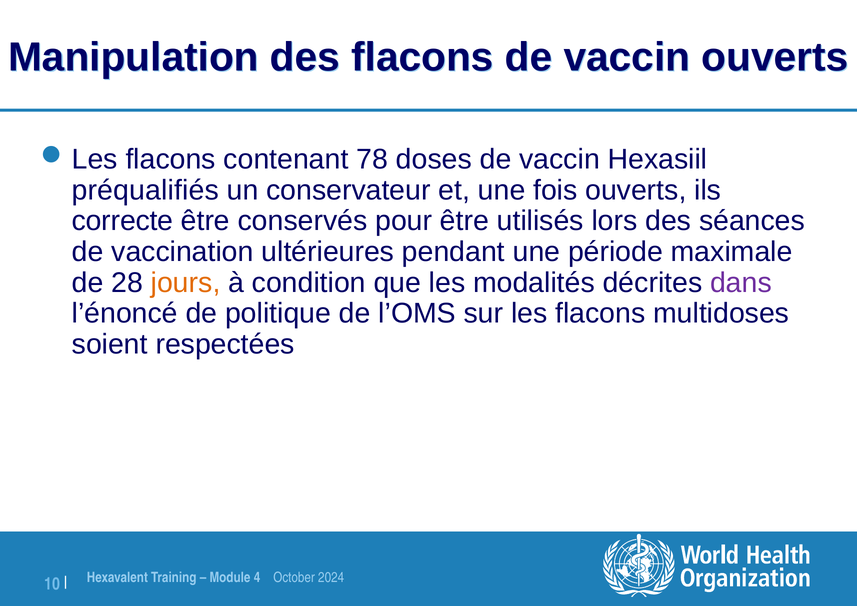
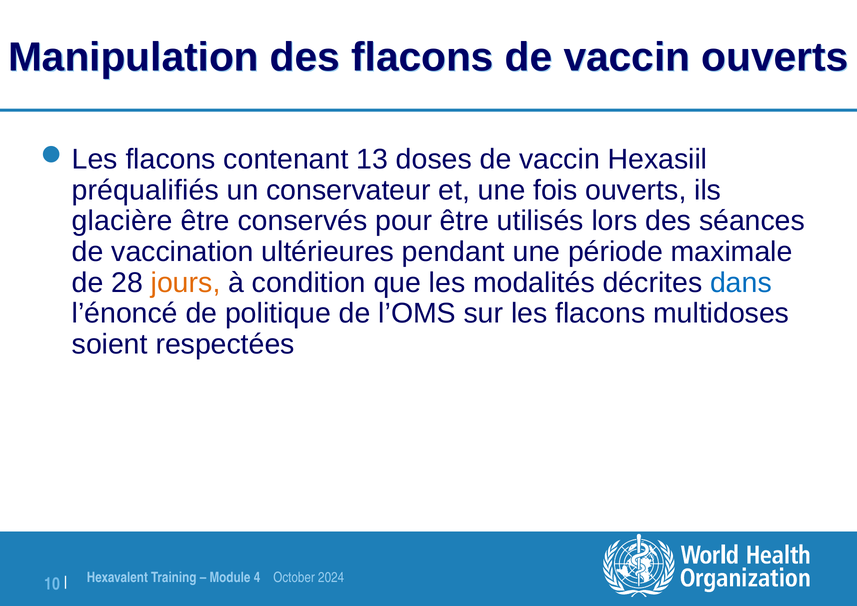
78: 78 -> 13 (372, 160)
correcte: correcte -> glacière (122, 221)
dans colour: purple -> blue (741, 283)
